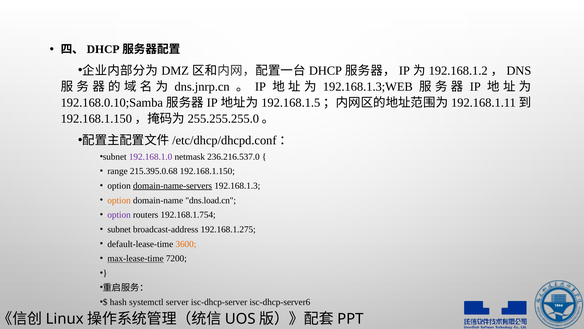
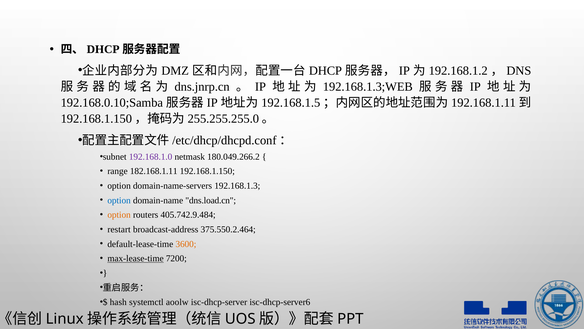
236.216.537.0: 236.216.537.0 -> 180.049.266.2 (233, 157)
215.395.0.68: 215.395.0.68 -> 182.168.1.11 (154, 171)
domain-name-servers underline: present -> none (173, 186)
option colour: orange -> blue (119, 200)
option colour: purple -> orange (119, 215)
192.168.1.754: 192.168.1.754 -> 405.742.9.484 (188, 215)
subnet: subnet -> restart (119, 229)
192.168.1.275: 192.168.1.275 -> 375.550.2.464 (228, 229)
server: server -> aoolw (177, 302)
